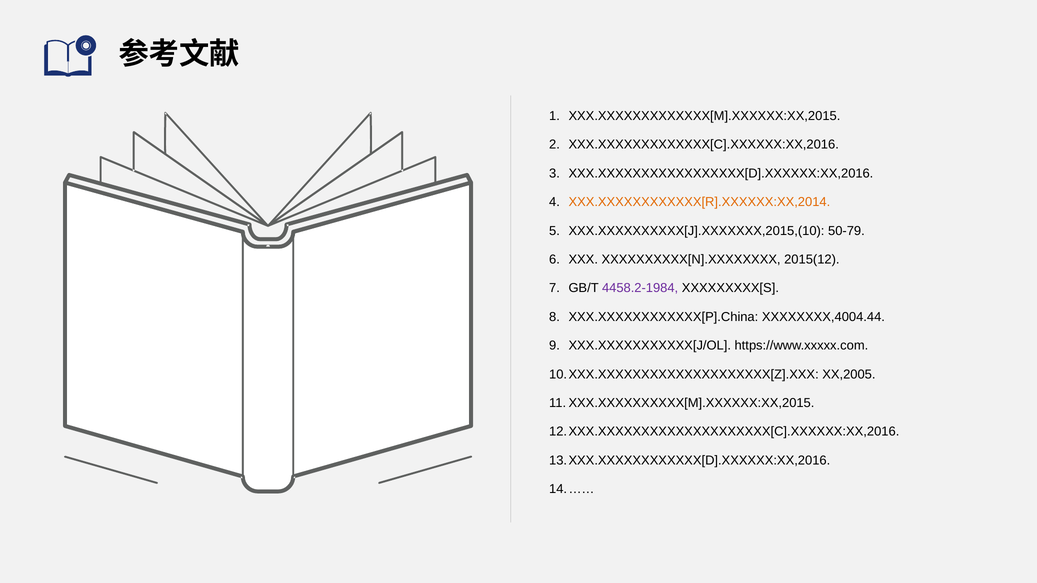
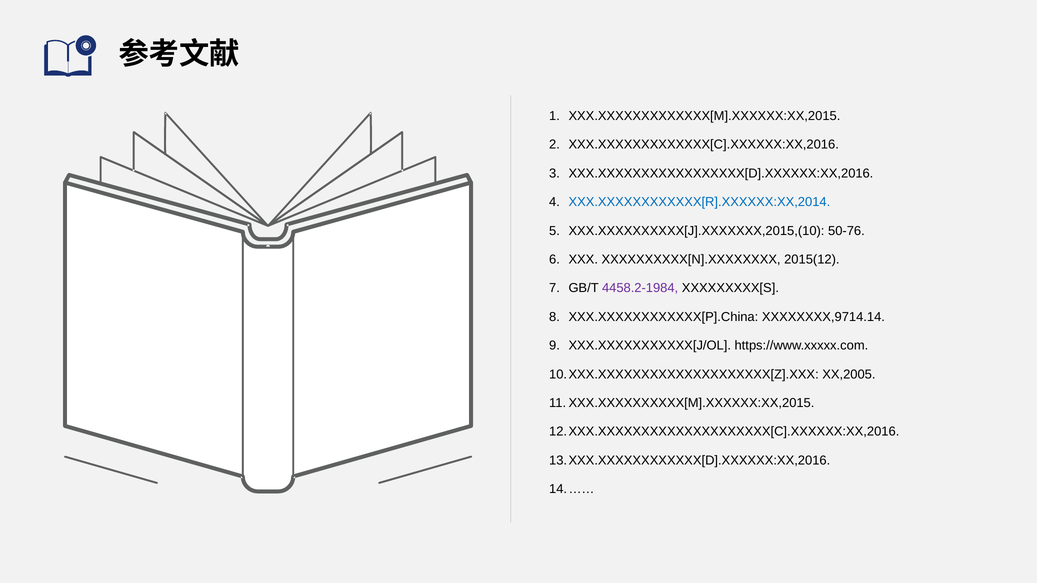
XXX.XXXXXXXXXXXX[R].XXXXXX:XX,2014 colour: orange -> blue (699, 202)
50-79: 50-79 -> 50-76 (846, 231)
XXXXXXXX,4004.44: XXXXXXXX,4004.44 -> XXXXXXXX,9714.14 (823, 317)
